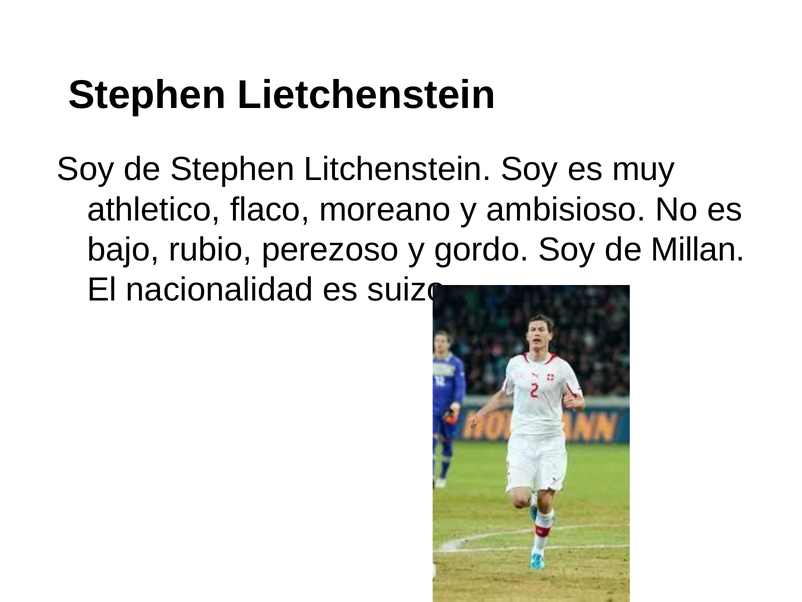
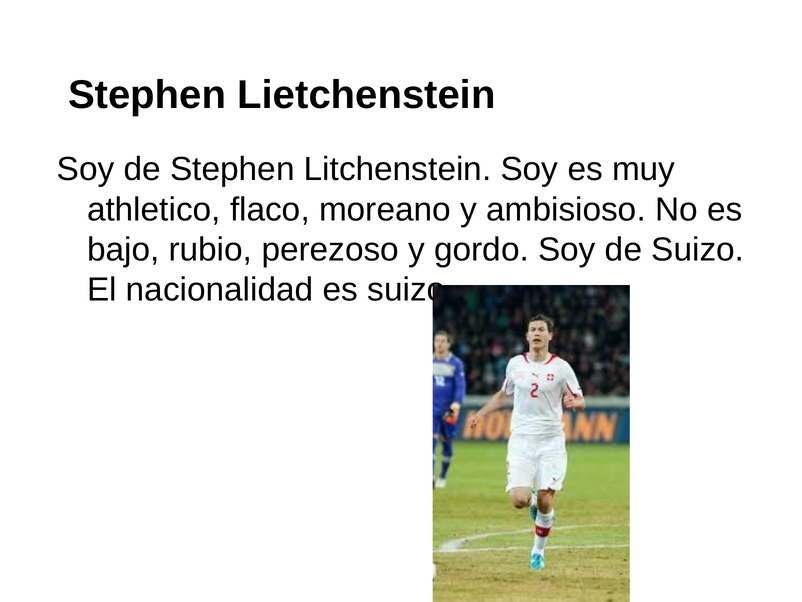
de Millan: Millan -> Suizo (698, 249)
